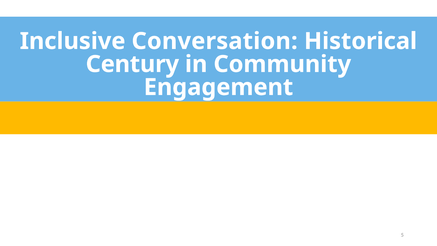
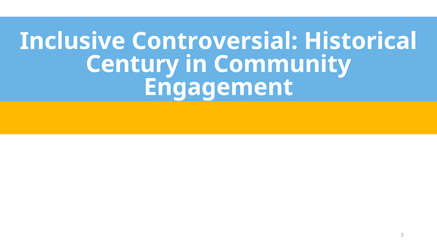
Conversation: Conversation -> Controversial (215, 41)
